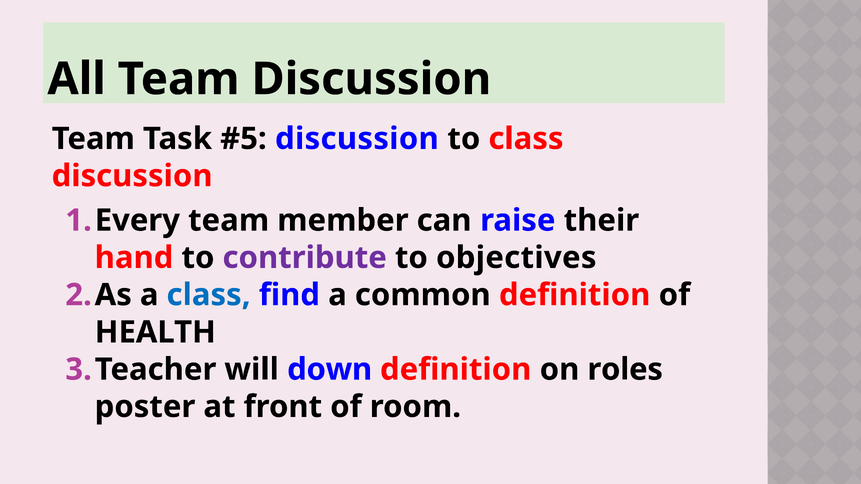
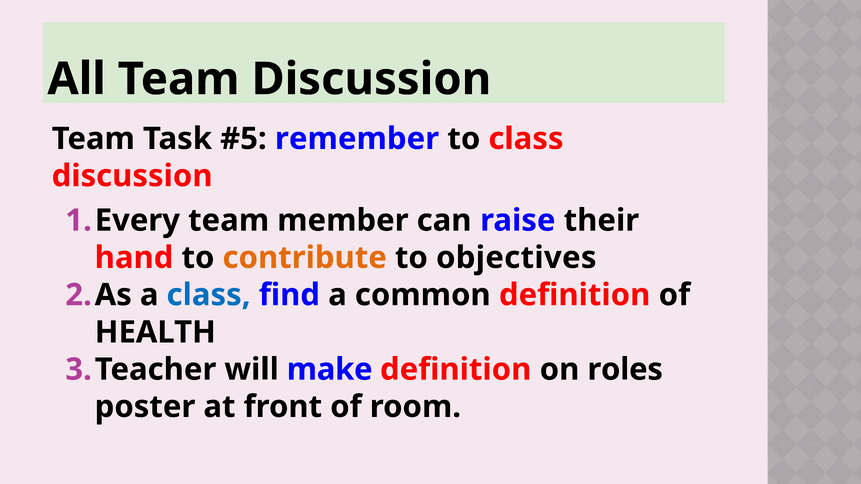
discussion: discussion -> remember (357, 139)
contribute colour: purple -> orange (305, 258)
down: down -> make (330, 370)
